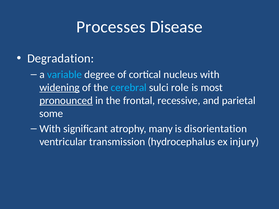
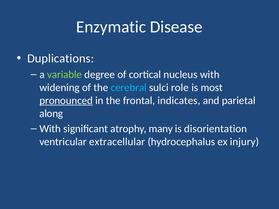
Processes: Processes -> Enzymatic (111, 27)
Degradation: Degradation -> Duplications (61, 59)
variable colour: light blue -> light green (64, 75)
widening underline: present -> none (60, 88)
recessive: recessive -> indicates (179, 101)
some: some -> along (51, 114)
transmission: transmission -> extracellular (117, 142)
